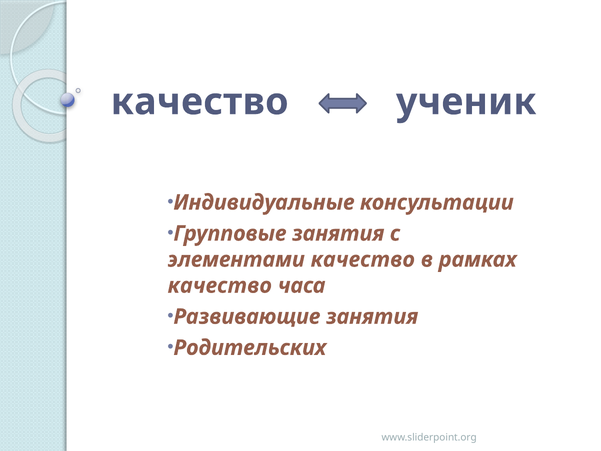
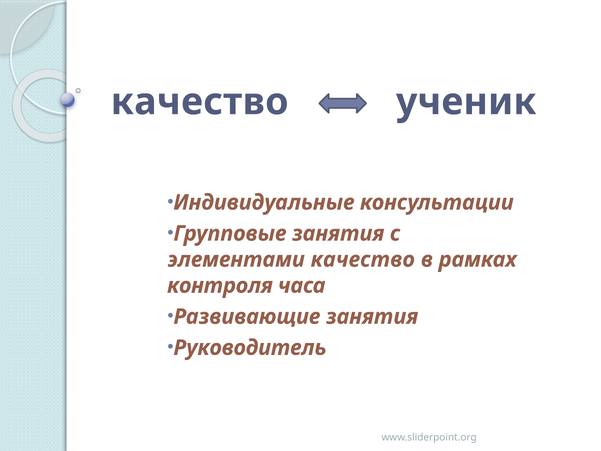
качество: качество -> контроля (220, 285)
Родительских: Родительских -> Руководитель (250, 348)
